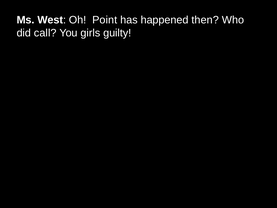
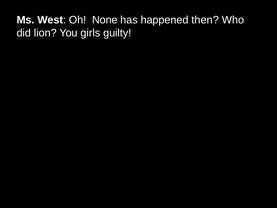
Point: Point -> None (105, 20)
call: call -> lion (45, 33)
